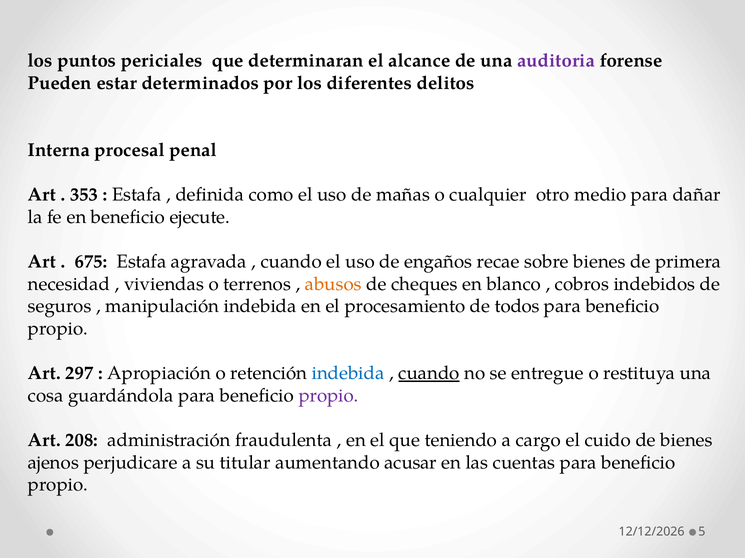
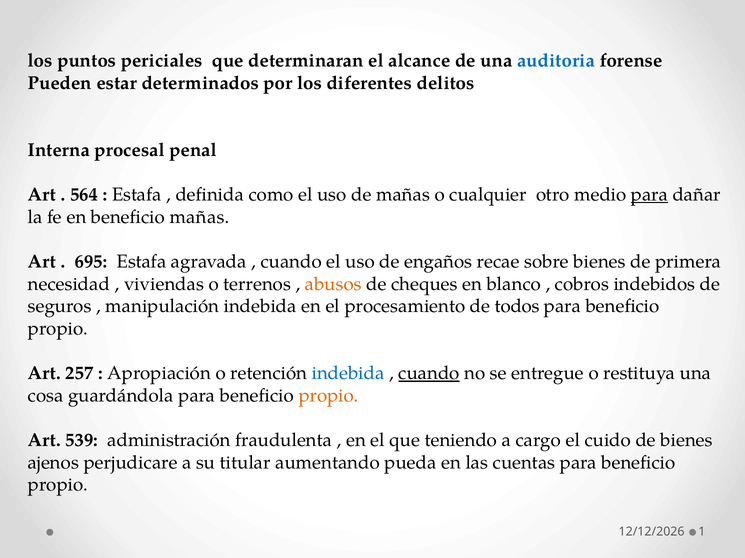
auditoria colour: purple -> blue (556, 61)
353: 353 -> 564 (84, 195)
para underline: none -> present (649, 195)
beneficio ejecute: ejecute -> mañas (200, 217)
675: 675 -> 695 (91, 262)
297: 297 -> 257 (79, 374)
propio colour: purple -> orange (329, 396)
208: 208 -> 539 (82, 441)
acusar: acusar -> pueda (410, 463)
5: 5 -> 1 (702, 533)
